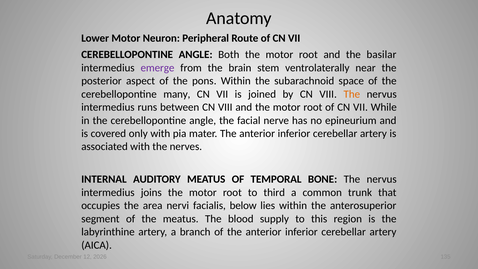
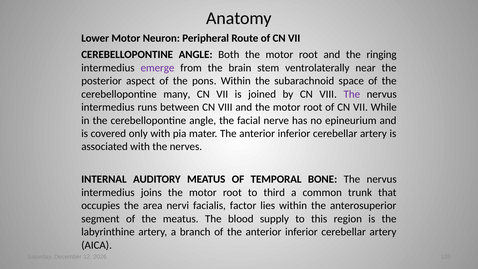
basilar: basilar -> ringing (382, 55)
The colour: orange -> purple (352, 94)
below: below -> factor (243, 206)
